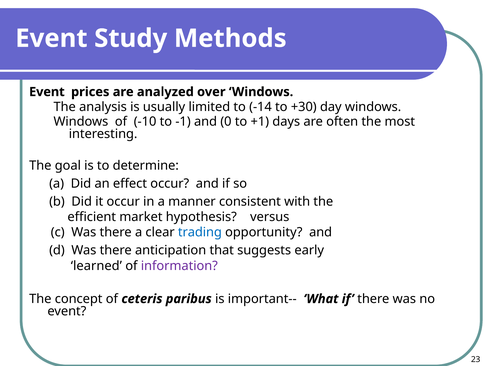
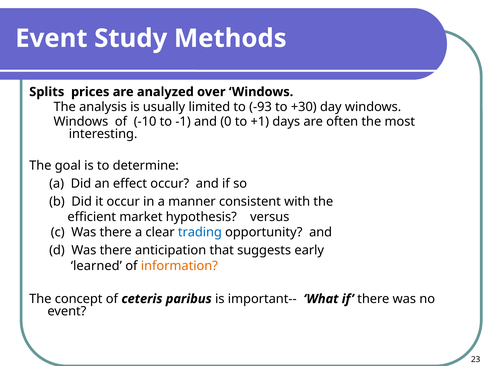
Event: Event -> Splits (47, 92)
-14: -14 -> -93 (261, 107)
information colour: purple -> orange (179, 265)
